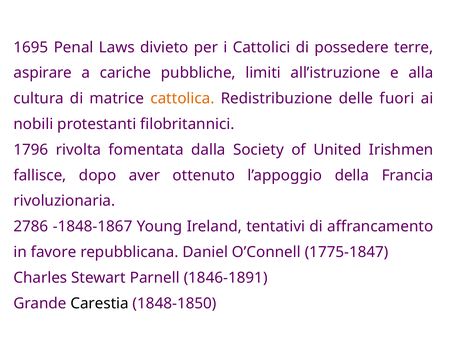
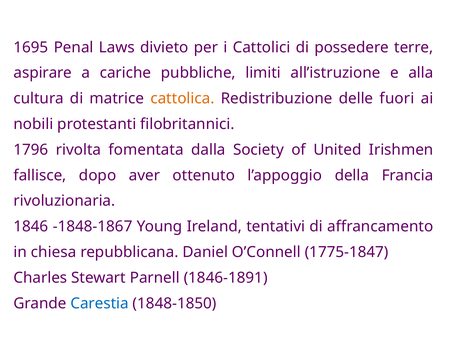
2786: 2786 -> 1846 (31, 227)
favore: favore -> chiesa (54, 253)
Carestia colour: black -> blue (100, 304)
